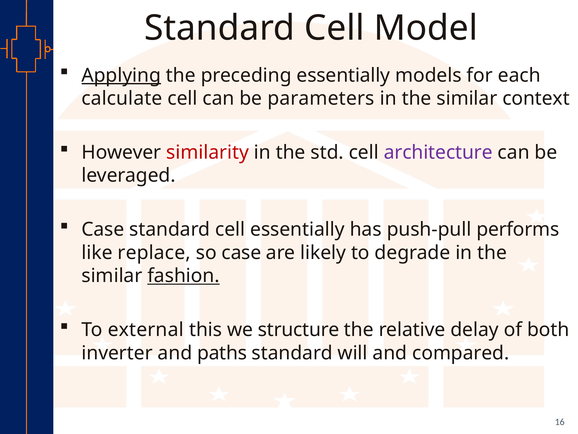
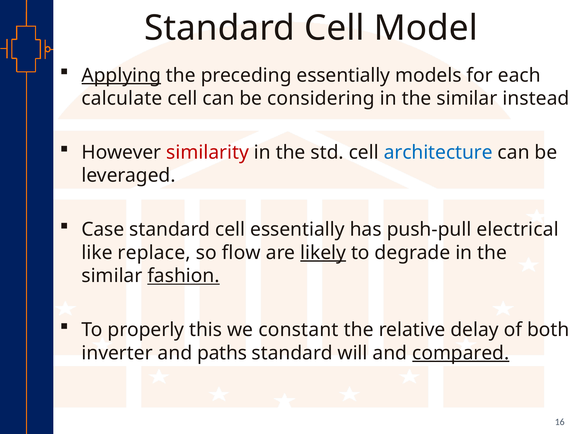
parameters: parameters -> considering (321, 98)
context: context -> instead (536, 98)
architecture colour: purple -> blue (438, 152)
performs: performs -> electrical (518, 229)
so case: case -> flow (241, 252)
likely underline: none -> present (323, 252)
external: external -> properly (146, 329)
structure: structure -> constant (298, 329)
compared underline: none -> present (461, 353)
